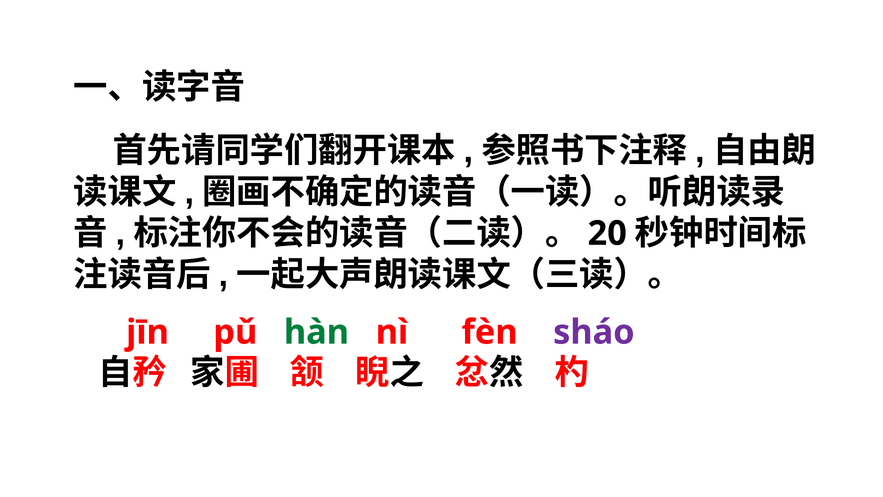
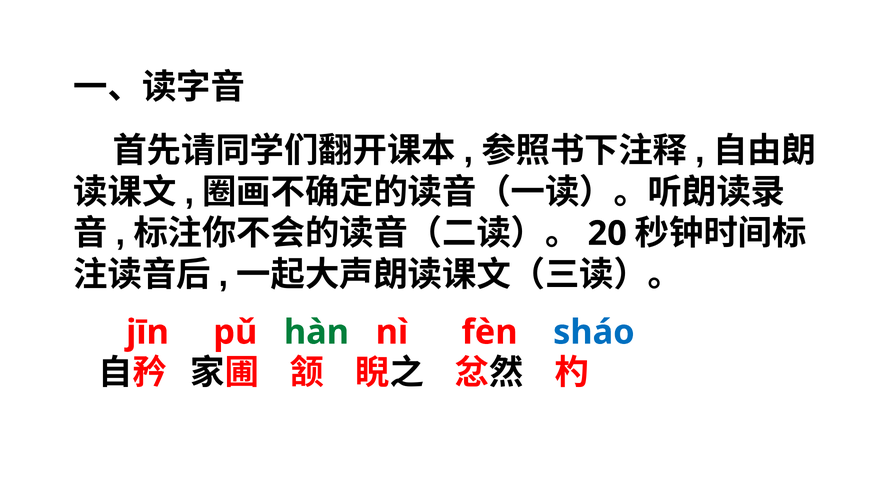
sháo colour: purple -> blue (594, 332)
